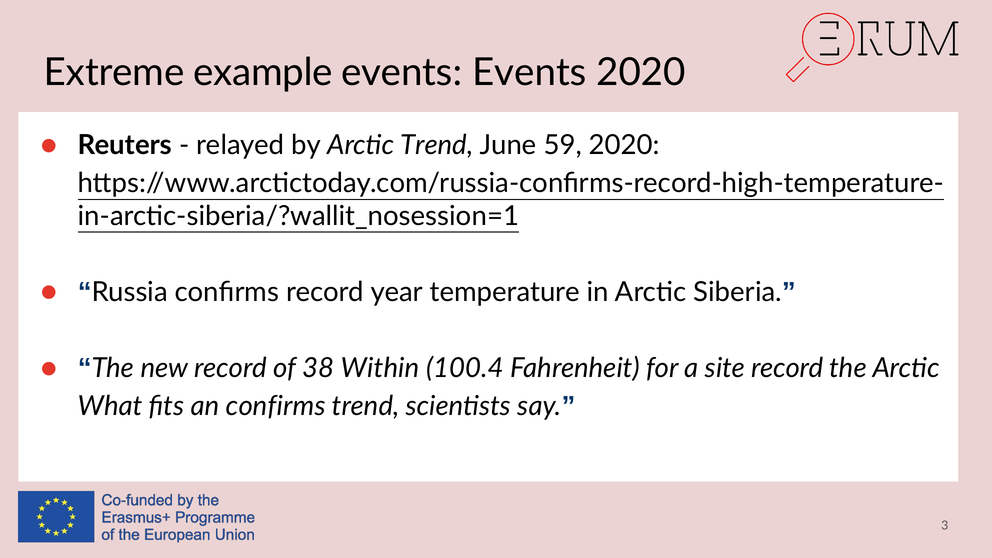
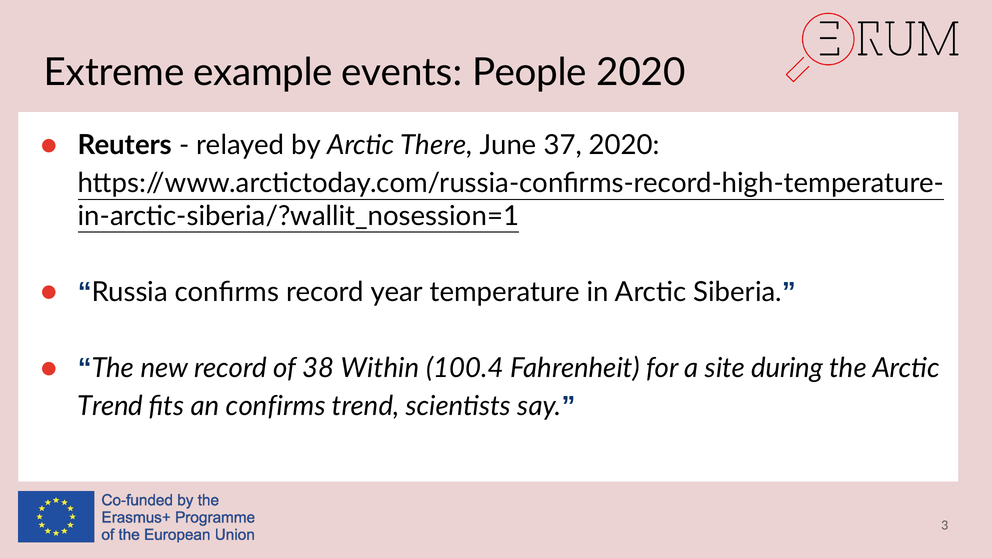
events Events: Events -> People (529, 72)
Arctic Trend: Trend -> There (437, 145)
59: 59 -> 37 (563, 145)
site record: record -> during (787, 368)
What: What -> Trend (110, 406)
